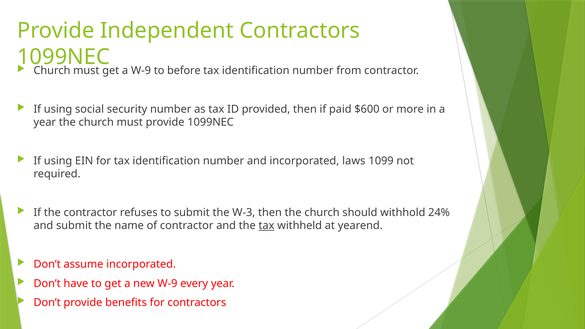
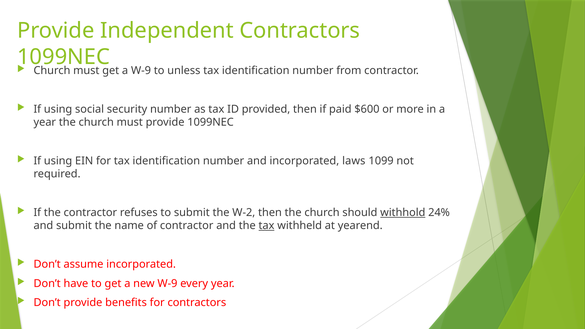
before: before -> unless (184, 71)
W-3: W-3 -> W-2 (244, 213)
withhold underline: none -> present (403, 213)
